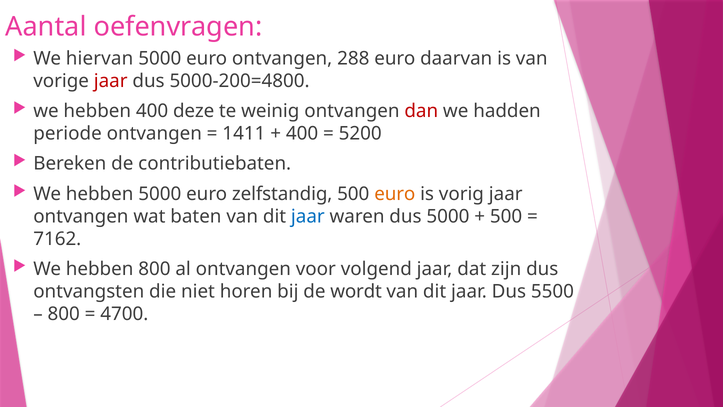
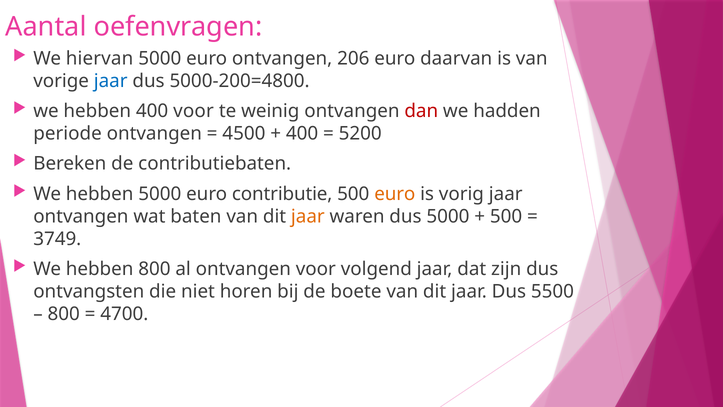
288: 288 -> 206 (353, 58)
jaar colour: red -> blue (111, 81)
400 deze: deze -> voor (193, 111)
1411: 1411 -> 4500 (244, 133)
zelfstandig: zelfstandig -> contributie (282, 194)
jaar colour: blue -> orange (308, 216)
7162: 7162 -> 3749 (57, 239)
wordt: wordt -> boete (356, 291)
